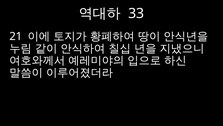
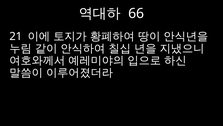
33: 33 -> 66 (136, 13)
